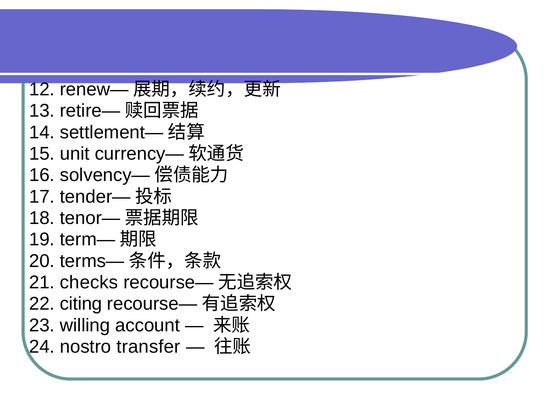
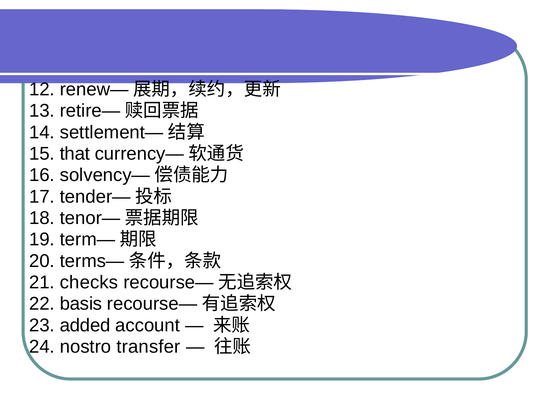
unit: unit -> that (75, 154)
citing: citing -> basis (81, 304)
willing: willing -> added (85, 325)
